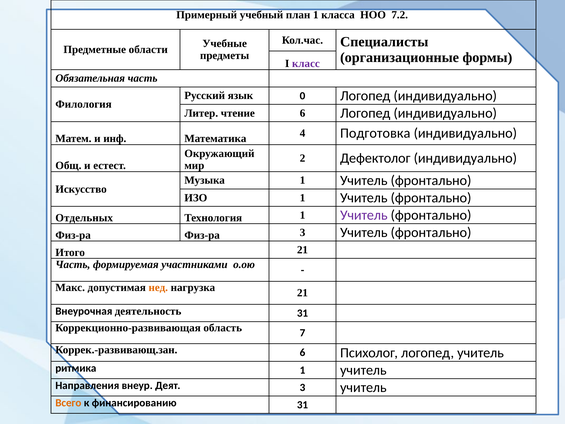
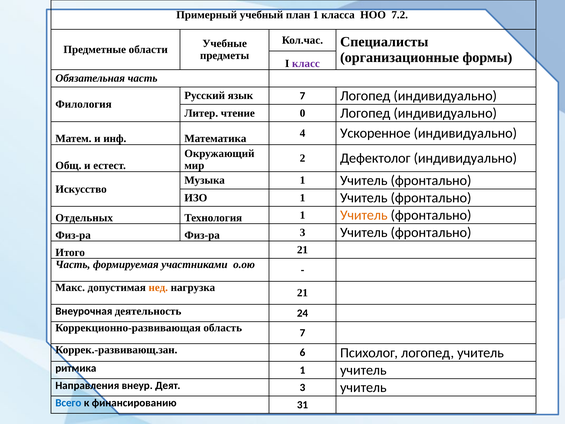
язык 0: 0 -> 7 (302, 96)
чтение 6: 6 -> 0 (303, 113)
Подготовка: Подготовка -> Ускоренное (375, 133)
Учитель colour: purple -> orange (364, 215)
деятельность 31: 31 -> 24 (302, 313)
Всего colour: orange -> blue (68, 403)
